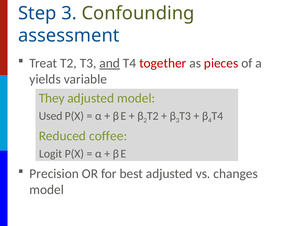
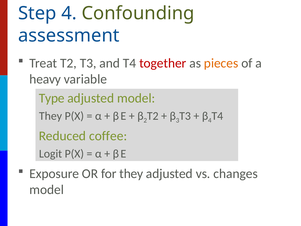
Step 3: 3 -> 4 (69, 13)
and underline: present -> none (110, 63)
pieces colour: red -> orange (221, 63)
yields: yields -> heavy (45, 79)
They: They -> Type (52, 98)
Used: Used -> They (51, 116)
Precision: Precision -> Exposure (54, 173)
for best: best -> they (131, 173)
